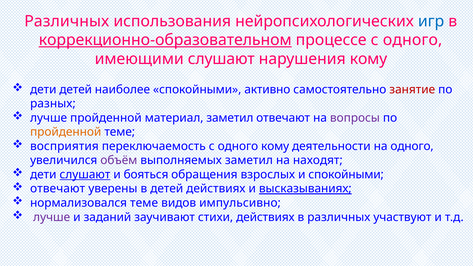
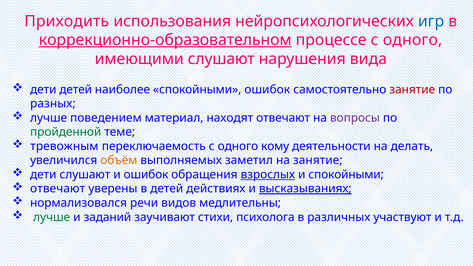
Различных: Различных -> Приходить (67, 21)
нарушения кому: кому -> вида (368, 59)
спокойными активно: активно -> ошибок (267, 89)
лучше пройденной: пройденной -> поведением (106, 118)
материал заметил: заметил -> находят (230, 118)
пройденной colour: orange -> green (66, 132)
восприятия: восприятия -> тревожным (64, 146)
на одного: одного -> делать (412, 146)
объём colour: purple -> orange (119, 160)
на находят: находят -> занятие (318, 160)
слушают underline: present -> none (85, 175)
и бояться: бояться -> ошибок (146, 175)
взрослых underline: none -> present (268, 175)
нормализовался теме: теме -> речи (144, 203)
импульсивно: импульсивно -> медлительны (240, 203)
лучше colour: purple -> green (52, 217)
стихи действиях: действиях -> психолога (265, 217)
